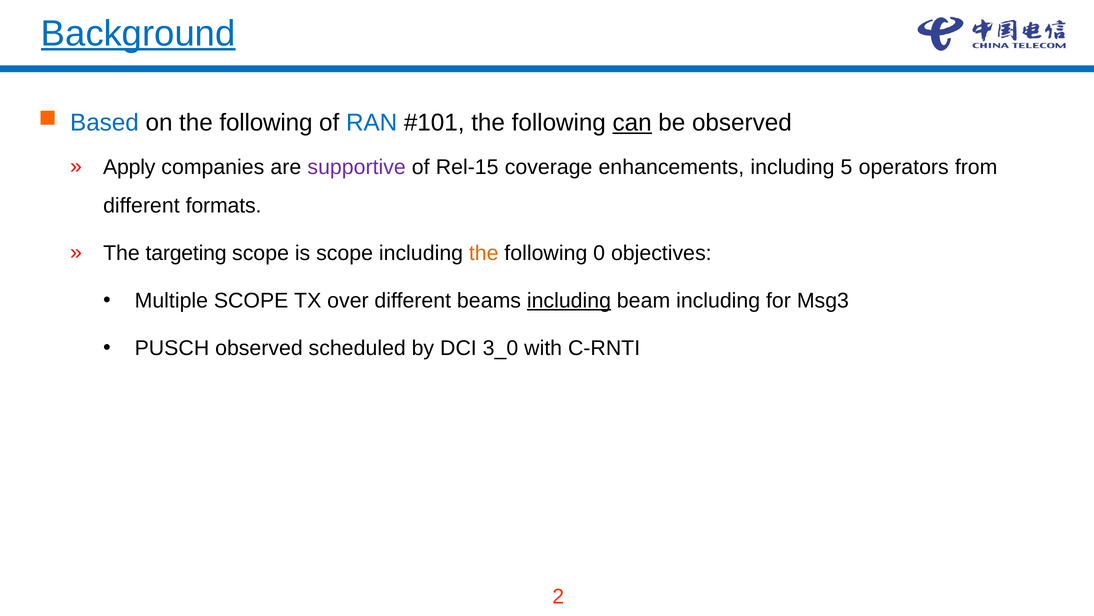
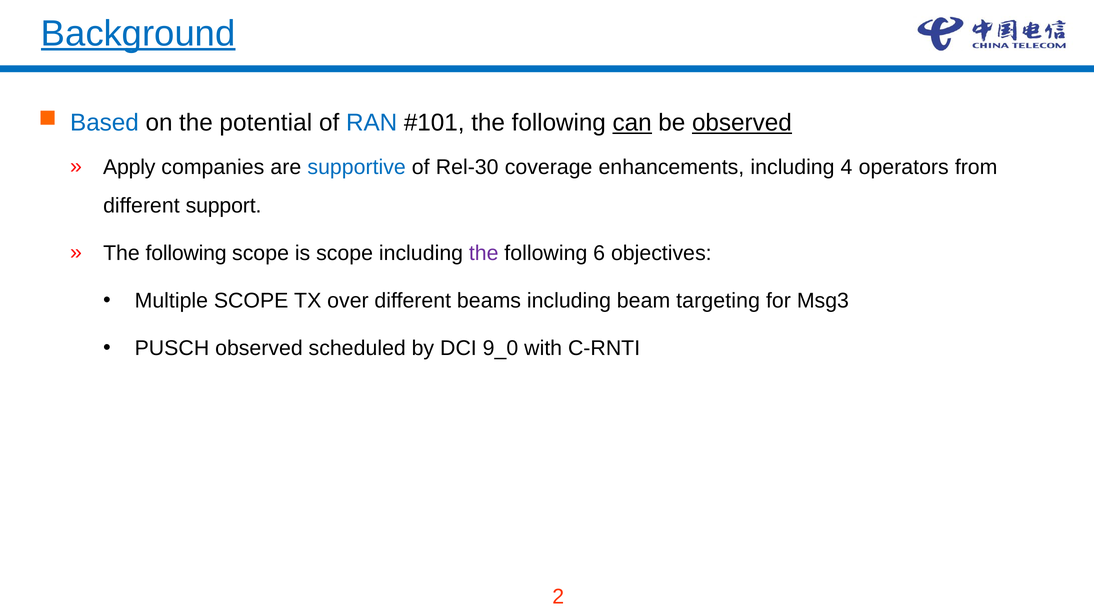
on the following: following -> potential (266, 123)
observed underline: none -> present (742, 123)
supportive colour: purple -> blue (357, 167)
Rel-15: Rel-15 -> Rel-30 (467, 167)
5: 5 -> 4 (847, 167)
formats: formats -> support (224, 206)
targeting: targeting -> following (186, 253)
the colour: orange -> purple (484, 253)
0: 0 -> 6 (599, 253)
including underline: present -> none (569, 300)
beam including: including -> targeting (718, 300)
3_0: 3_0 -> 9_0 (500, 348)
